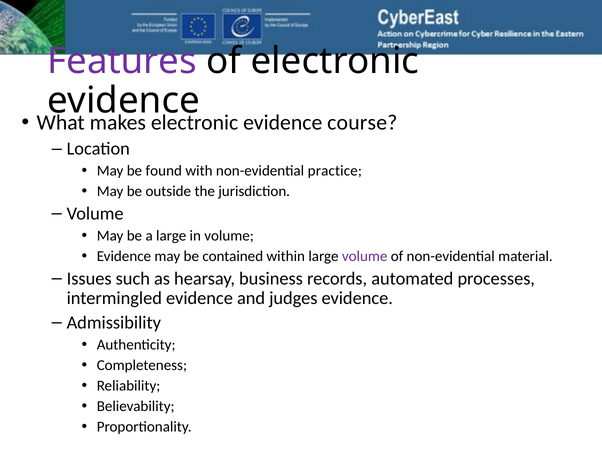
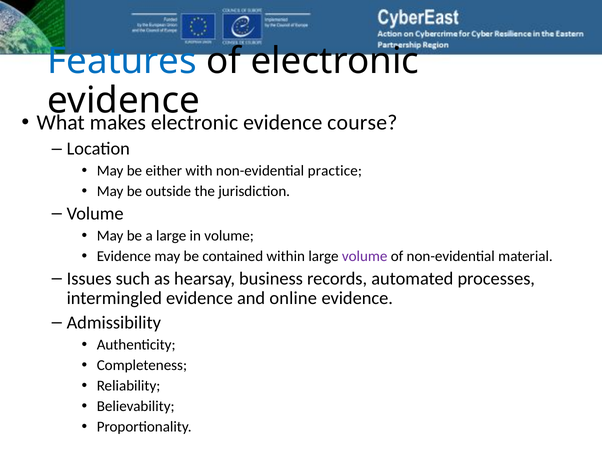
Features colour: purple -> blue (122, 61)
found: found -> either (164, 171)
judges: judges -> online (293, 298)
